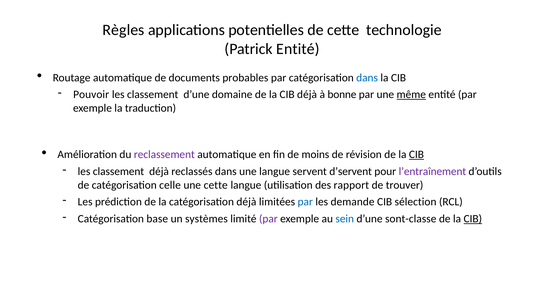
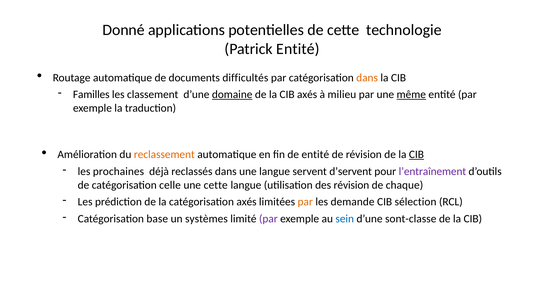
Règles: Règles -> Donné (124, 30)
probables: probables -> difficultés (245, 78)
dans colour: blue -> orange (367, 78)
Pouvoir: Pouvoir -> Familles (91, 95)
domaine underline: none -> present (232, 95)
CIB déjà: déjà -> axés (307, 95)
bonne: bonne -> milieu (342, 95)
reclassement colour: purple -> orange (164, 155)
de moins: moins -> entité (315, 155)
classement: classement -> prochaines (118, 172)
des rapport: rapport -> révision (351, 185)
trouver: trouver -> chaque (404, 185)
catégorisation déjà: déjà -> axés (246, 202)
par colour: blue -> orange (305, 202)
CIB underline: present -> none (473, 219)
